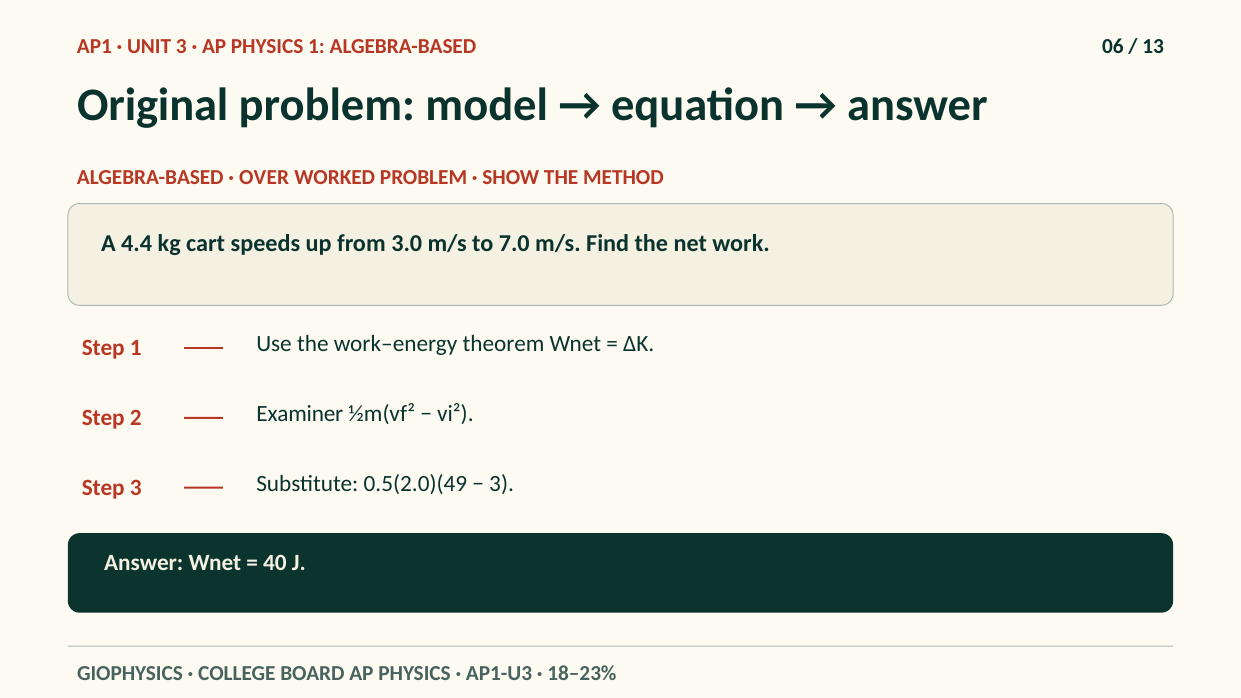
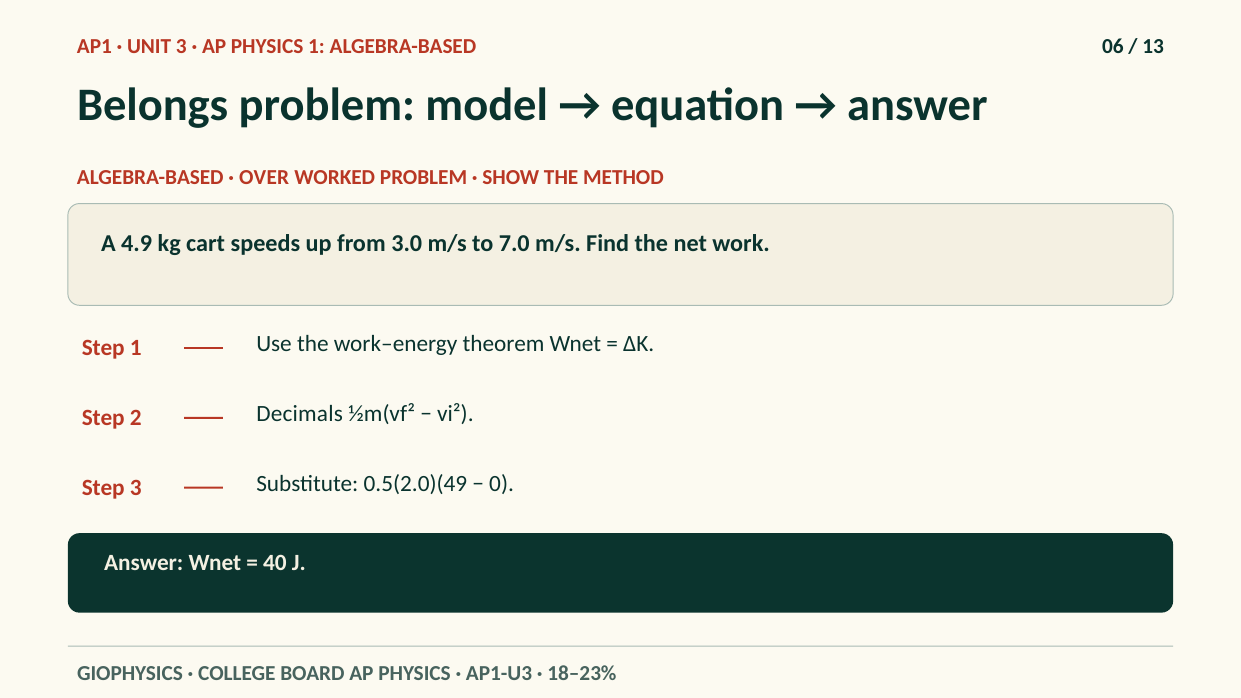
Original: Original -> Belongs (153, 106)
4.4: 4.4 -> 4.9 (137, 244)
Examiner: Examiner -> Decimals (300, 414)
3: 3 -> 0 (502, 484)
